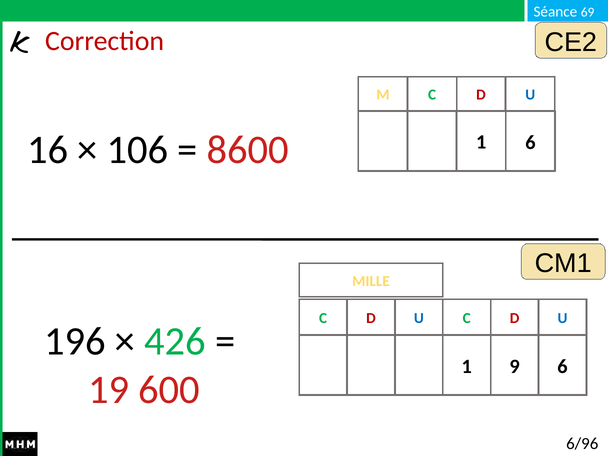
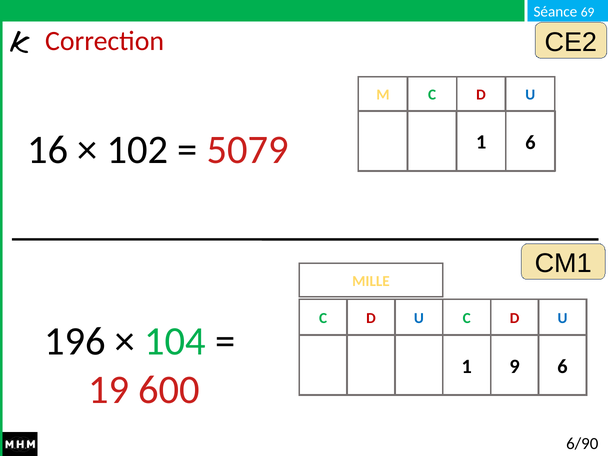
106: 106 -> 102 (137, 150)
8600: 8600 -> 5079 (248, 150)
426: 426 -> 104 (175, 341)
6/96: 6/96 -> 6/90 (582, 444)
